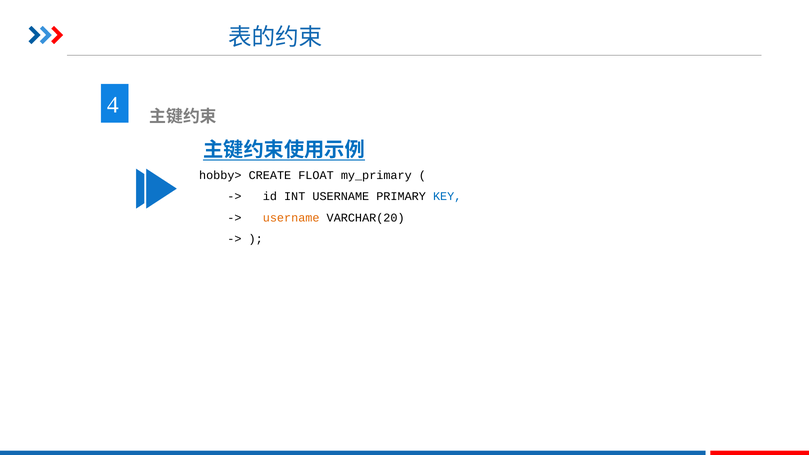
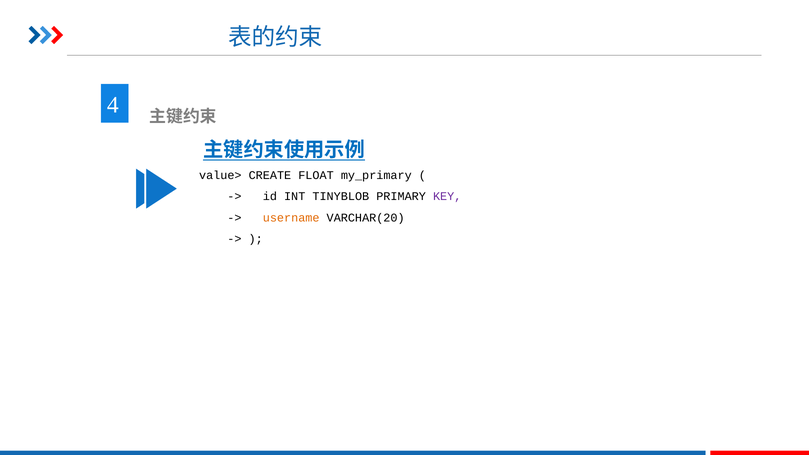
hobby>: hobby> -> value> (220, 175)
INT USERNAME: USERNAME -> TINYBLOB (341, 197)
KEY colour: blue -> purple (447, 197)
